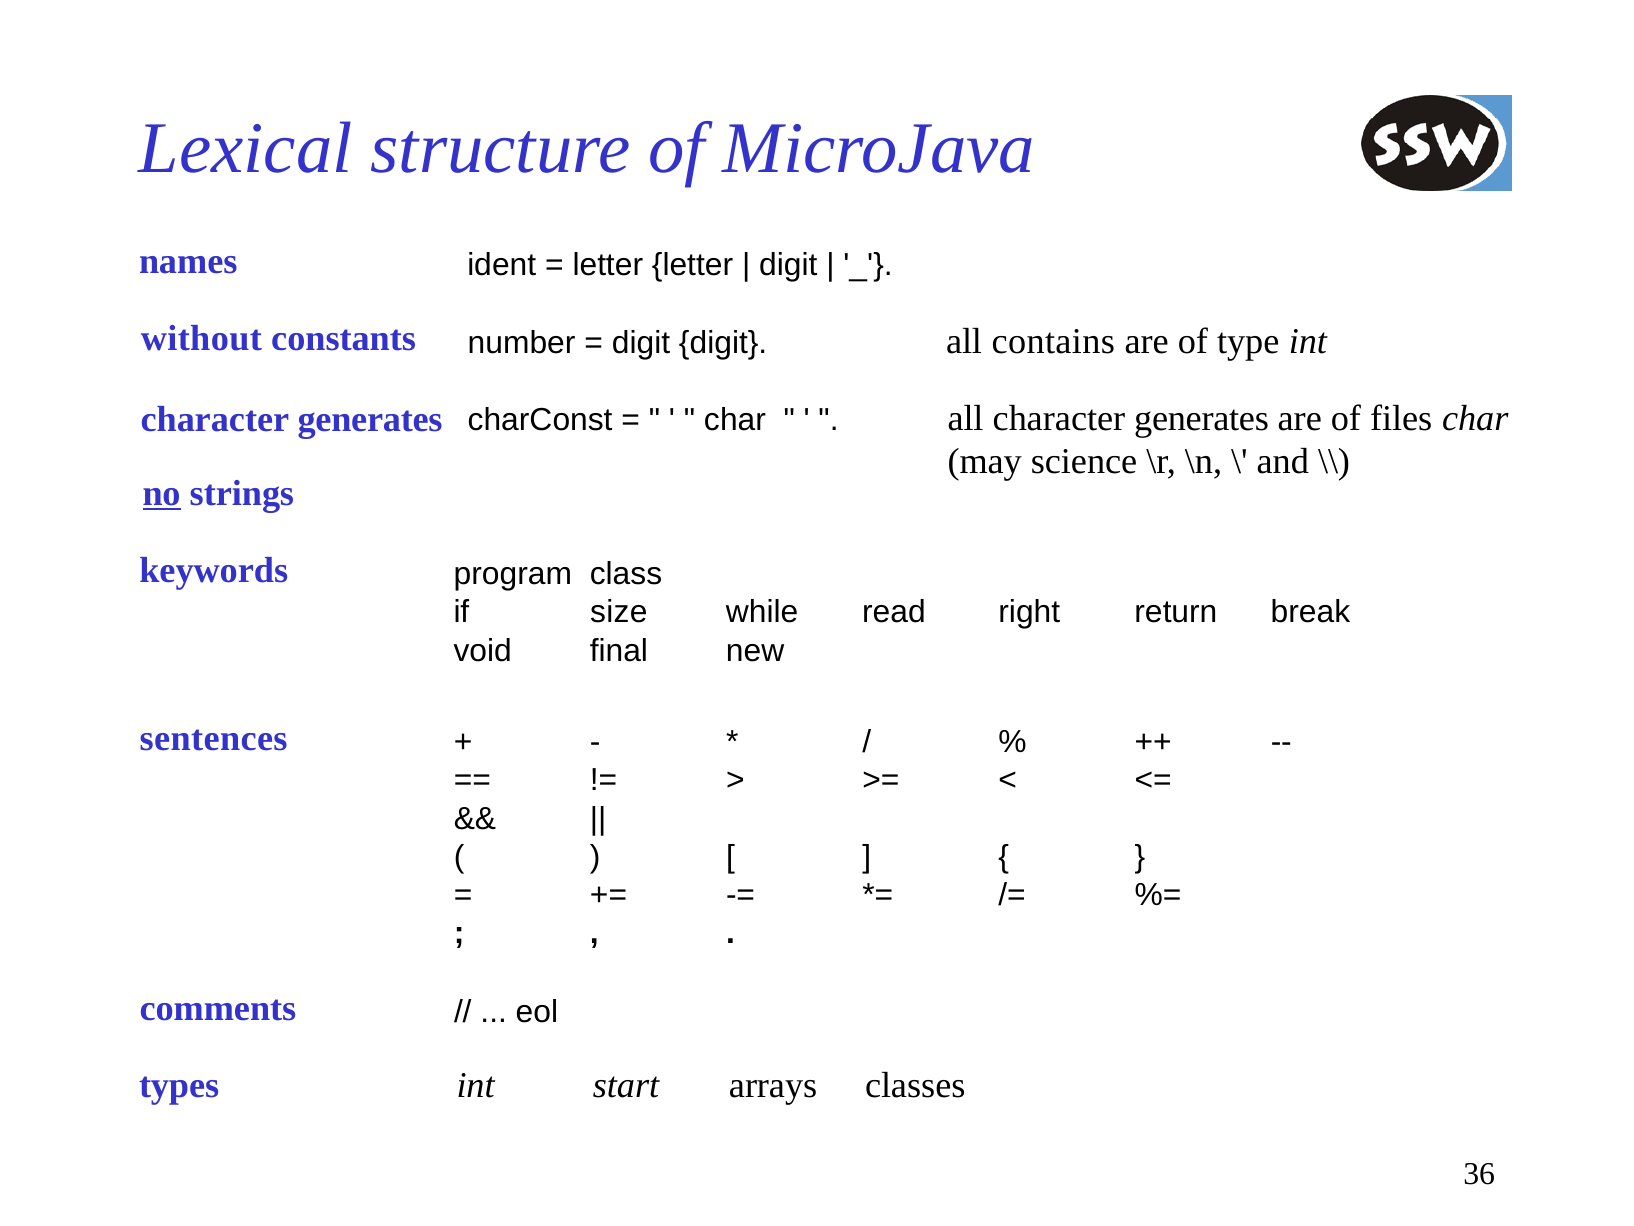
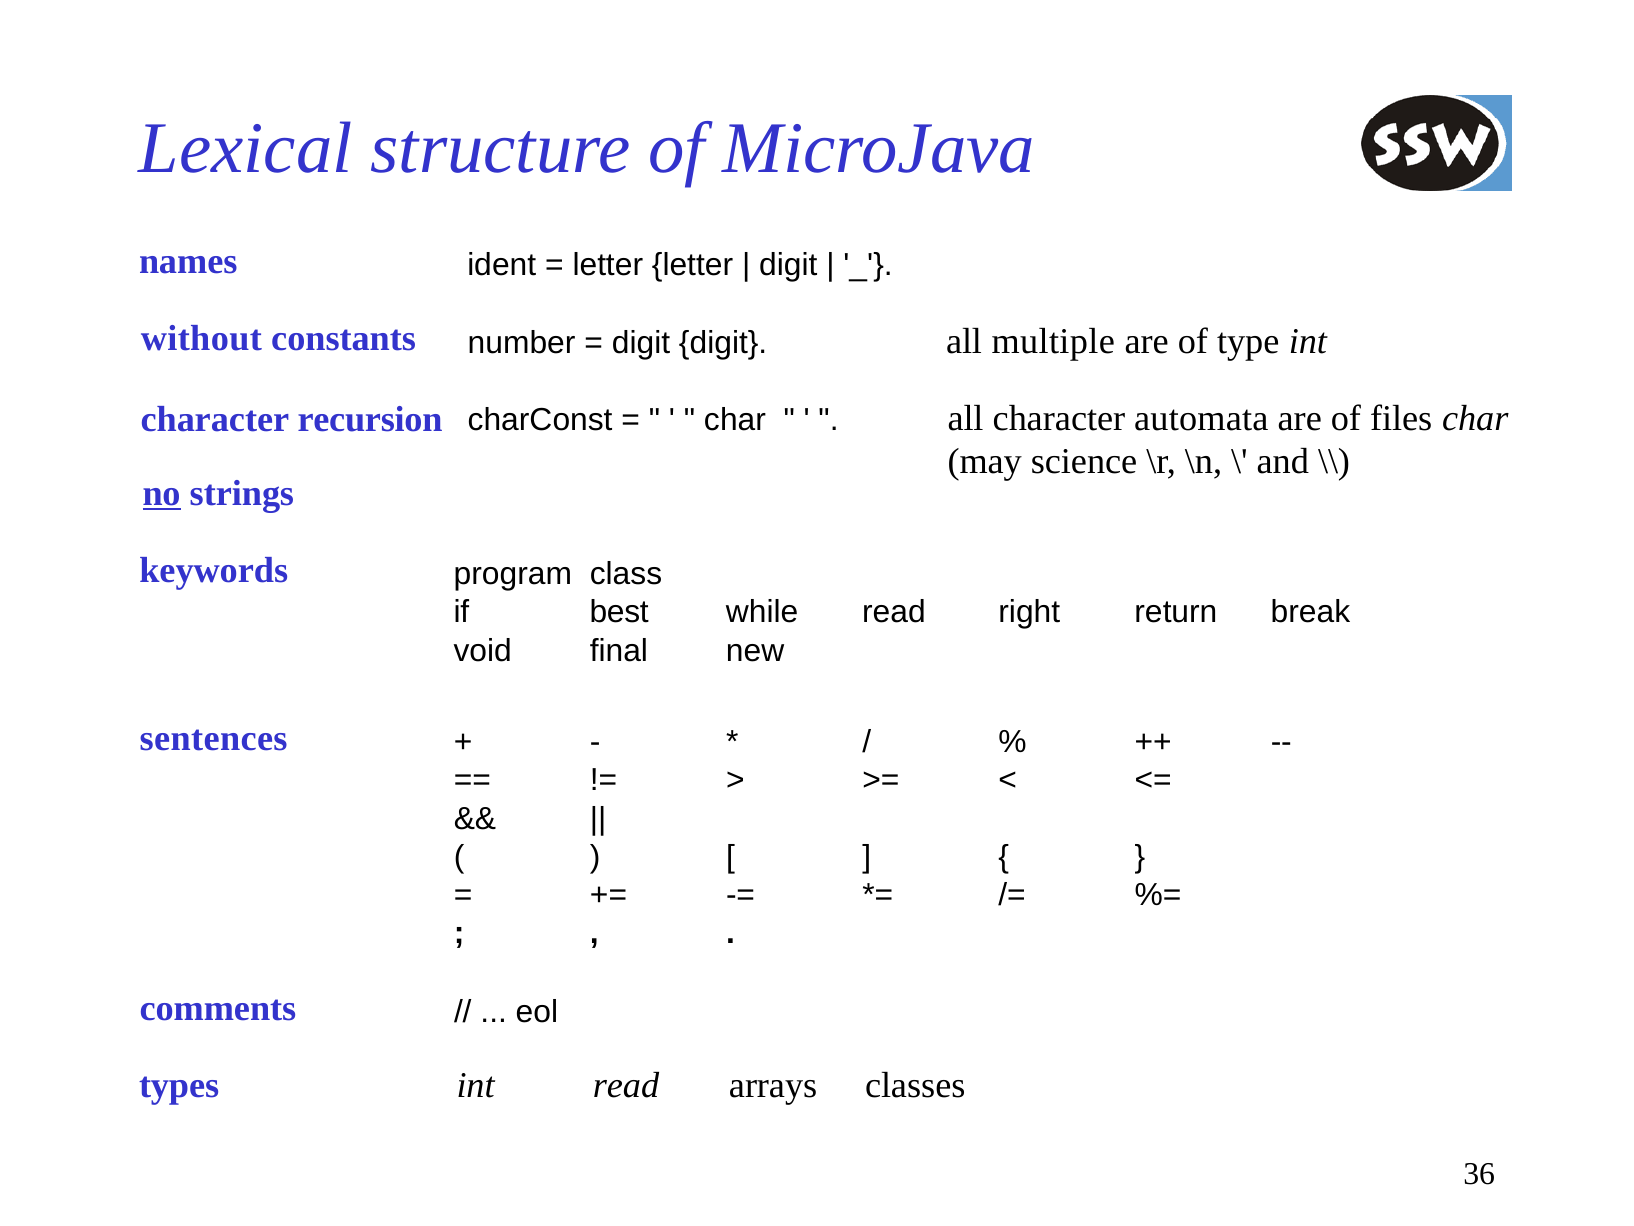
contains: contains -> multiple (1053, 341)
generates: generates -> recursion (370, 419)
all character generates: generates -> automata (1201, 418)
size: size -> best (619, 612)
int start: start -> read (626, 1085)
